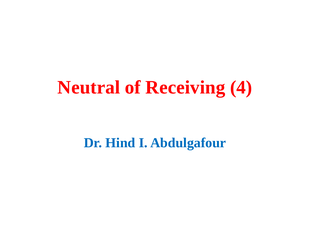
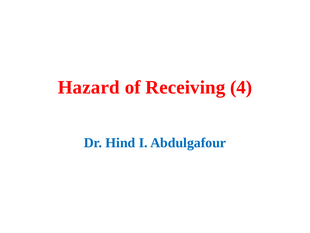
Neutral: Neutral -> Hazard (89, 87)
